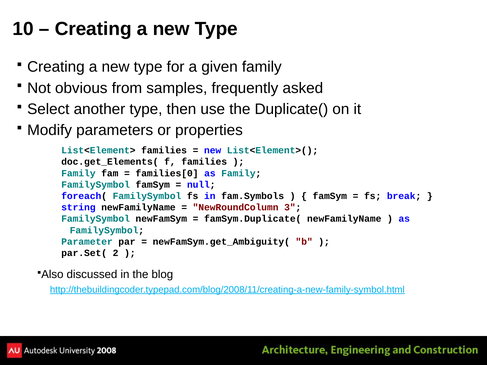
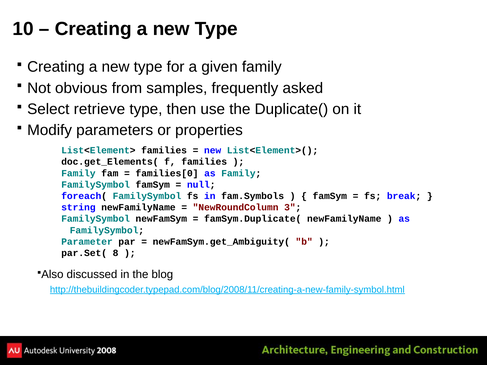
another: another -> retrieve (99, 109)
2: 2 -> 8 (116, 253)
